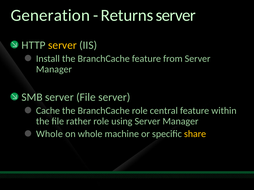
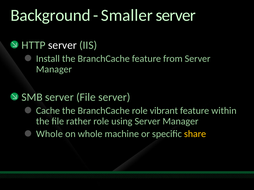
Generation: Generation -> Background (50, 15)
Returns: Returns -> Smaller (127, 15)
server colour: yellow -> white (62, 45)
central: central -> vibrant (164, 111)
